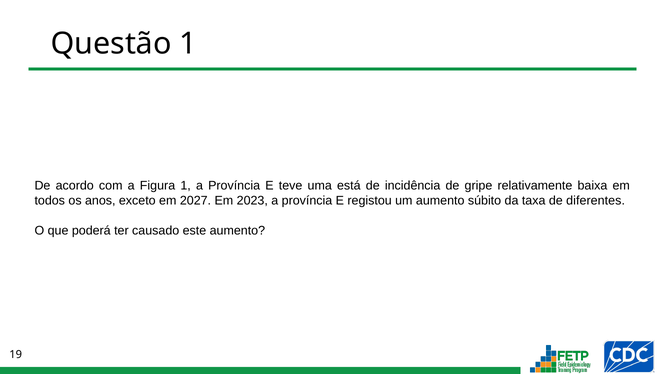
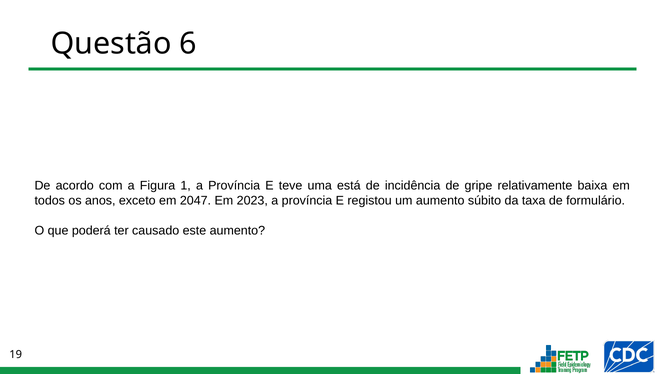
Questão 1: 1 -> 6 (188, 44)
2027: 2027 -> 2047 (195, 201)
diferentes: diferentes -> formulário (596, 201)
